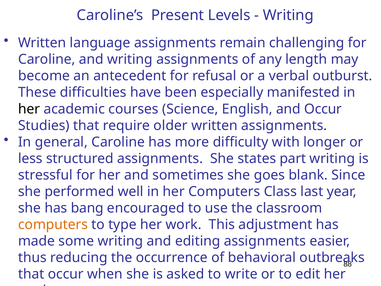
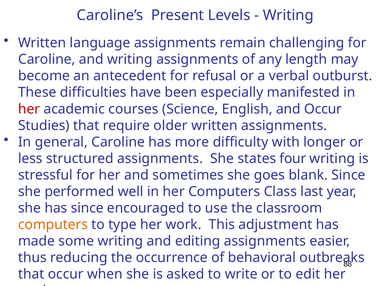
her colour: black -> red (29, 109)
part: part -> four (293, 158)
has bang: bang -> since (87, 208)
